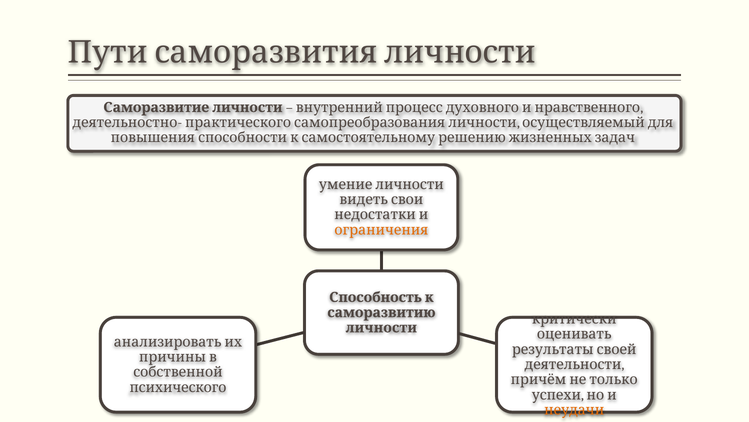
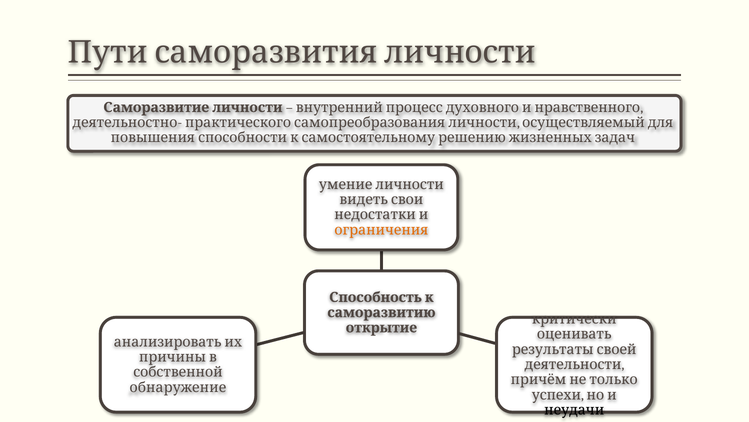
личности: личности -> открытие (381, 327)
психического: психического -> обнаружение (178, 387)
неудачи colour: orange -> black (574, 410)
